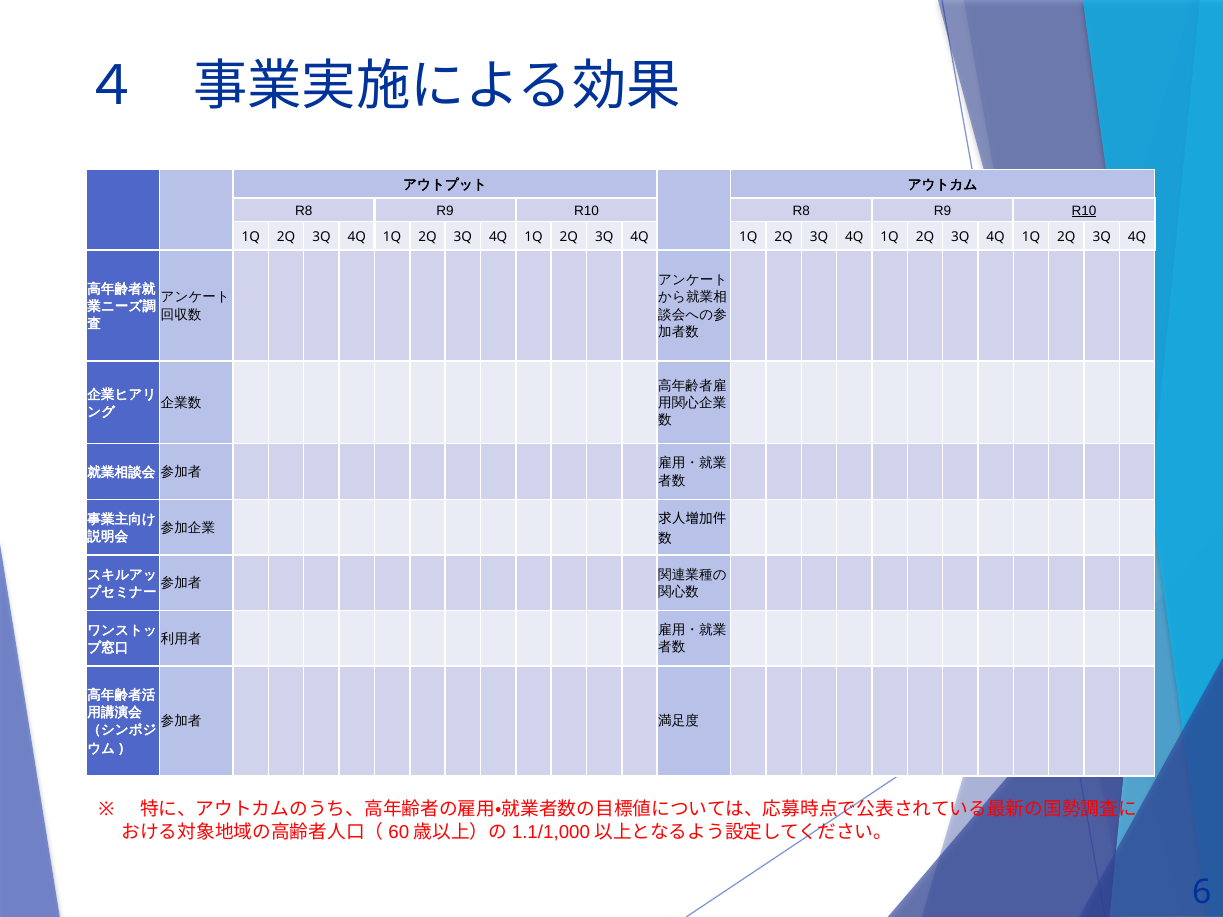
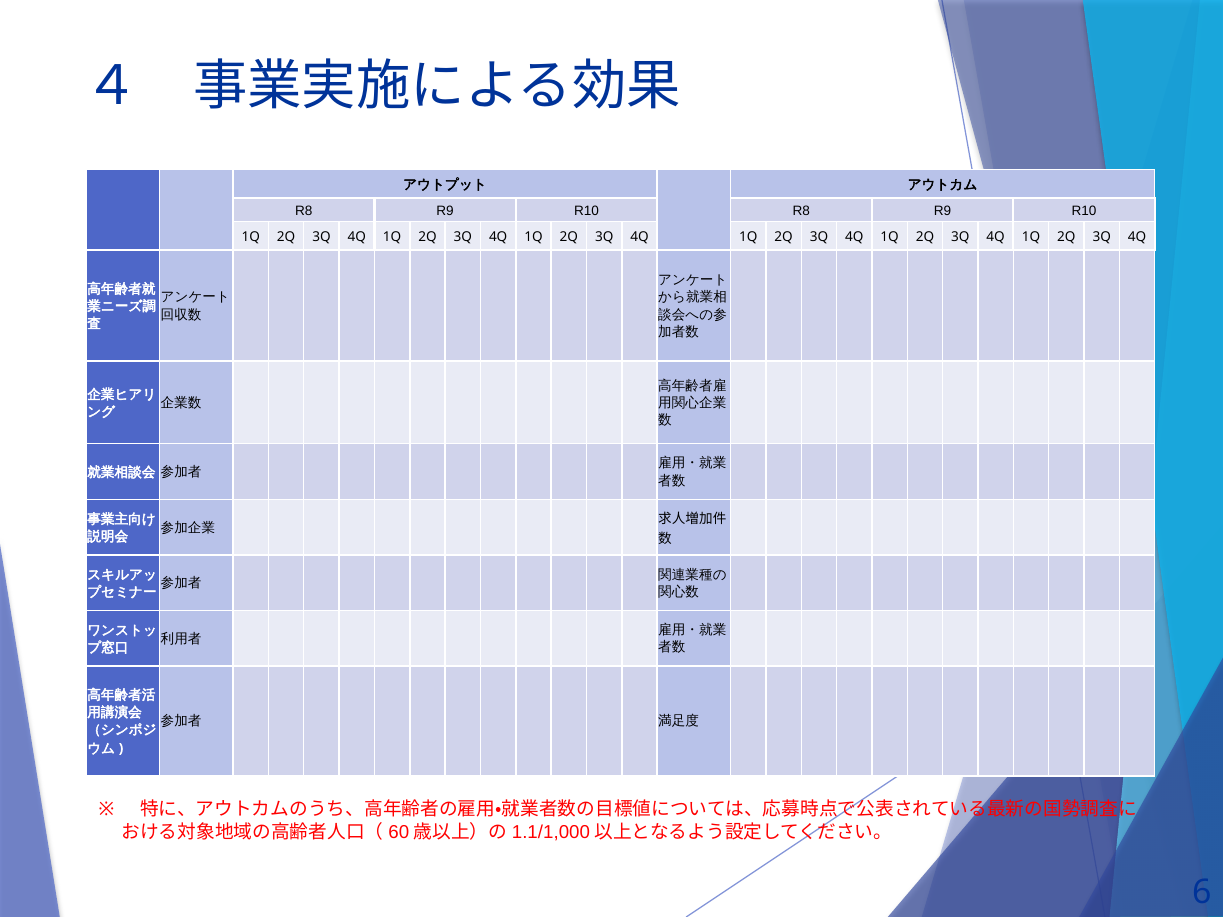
R10 underline: present -> none (1084, 211)
